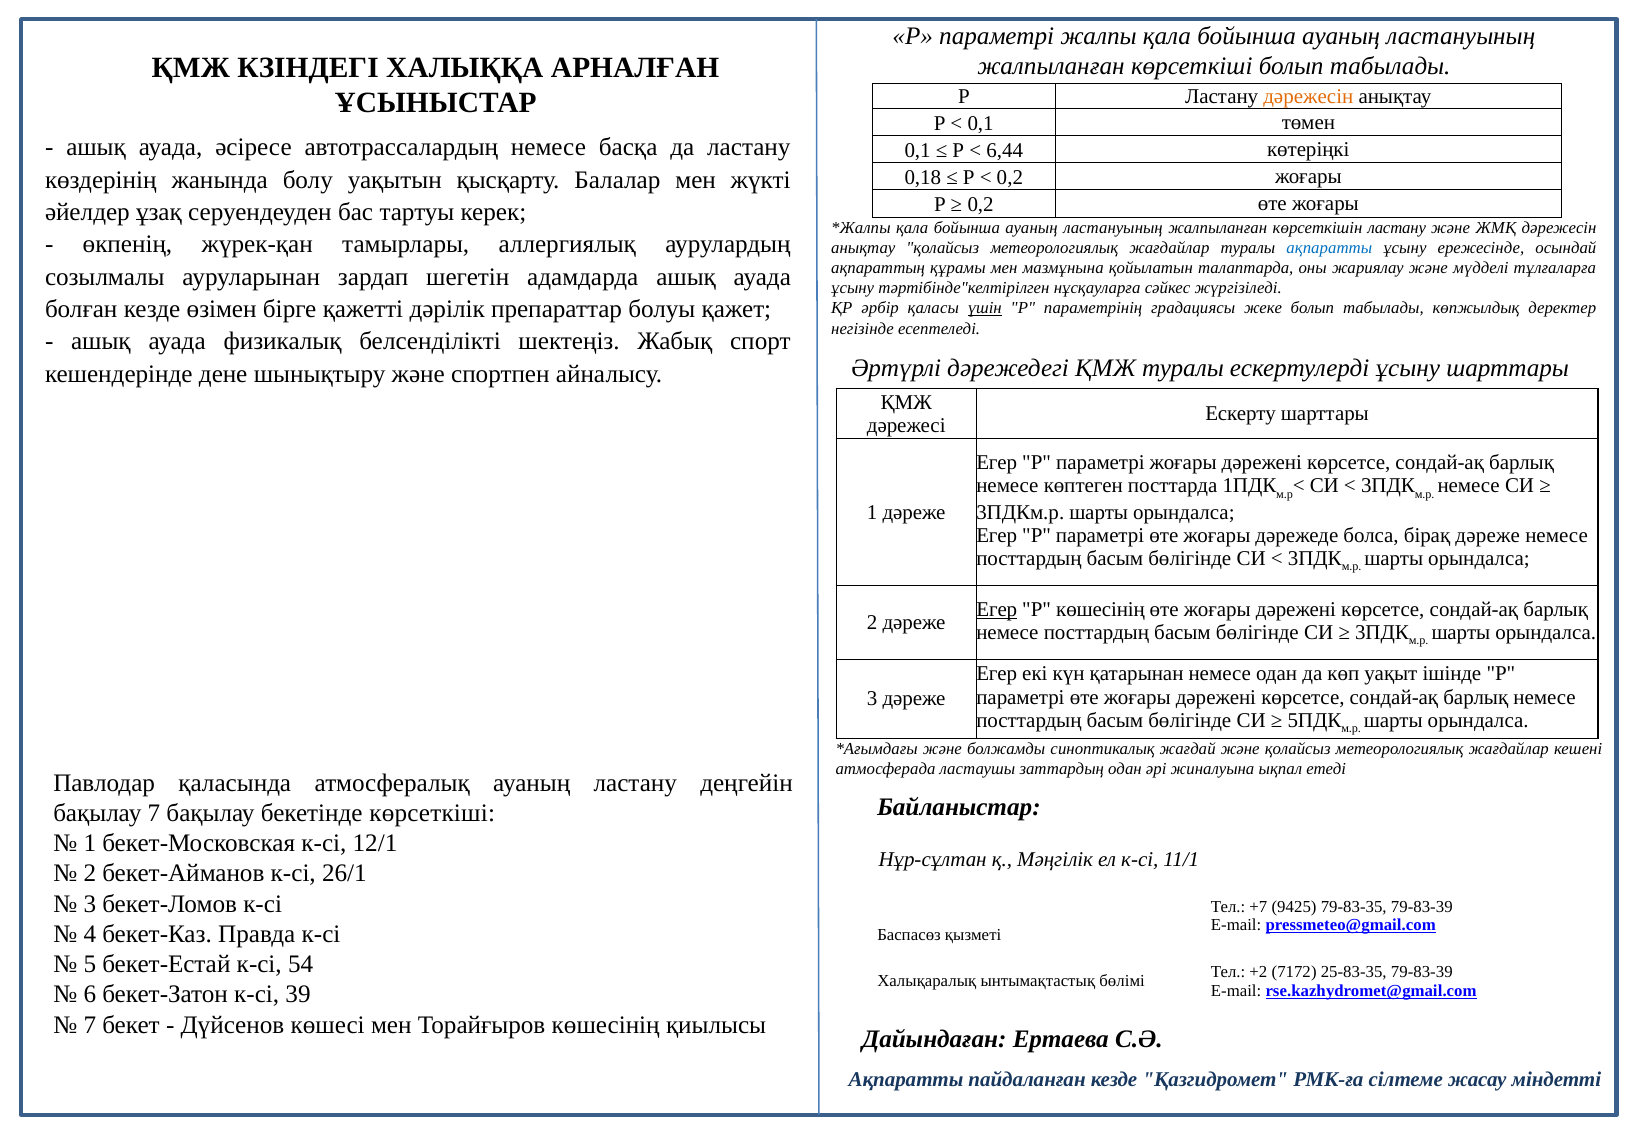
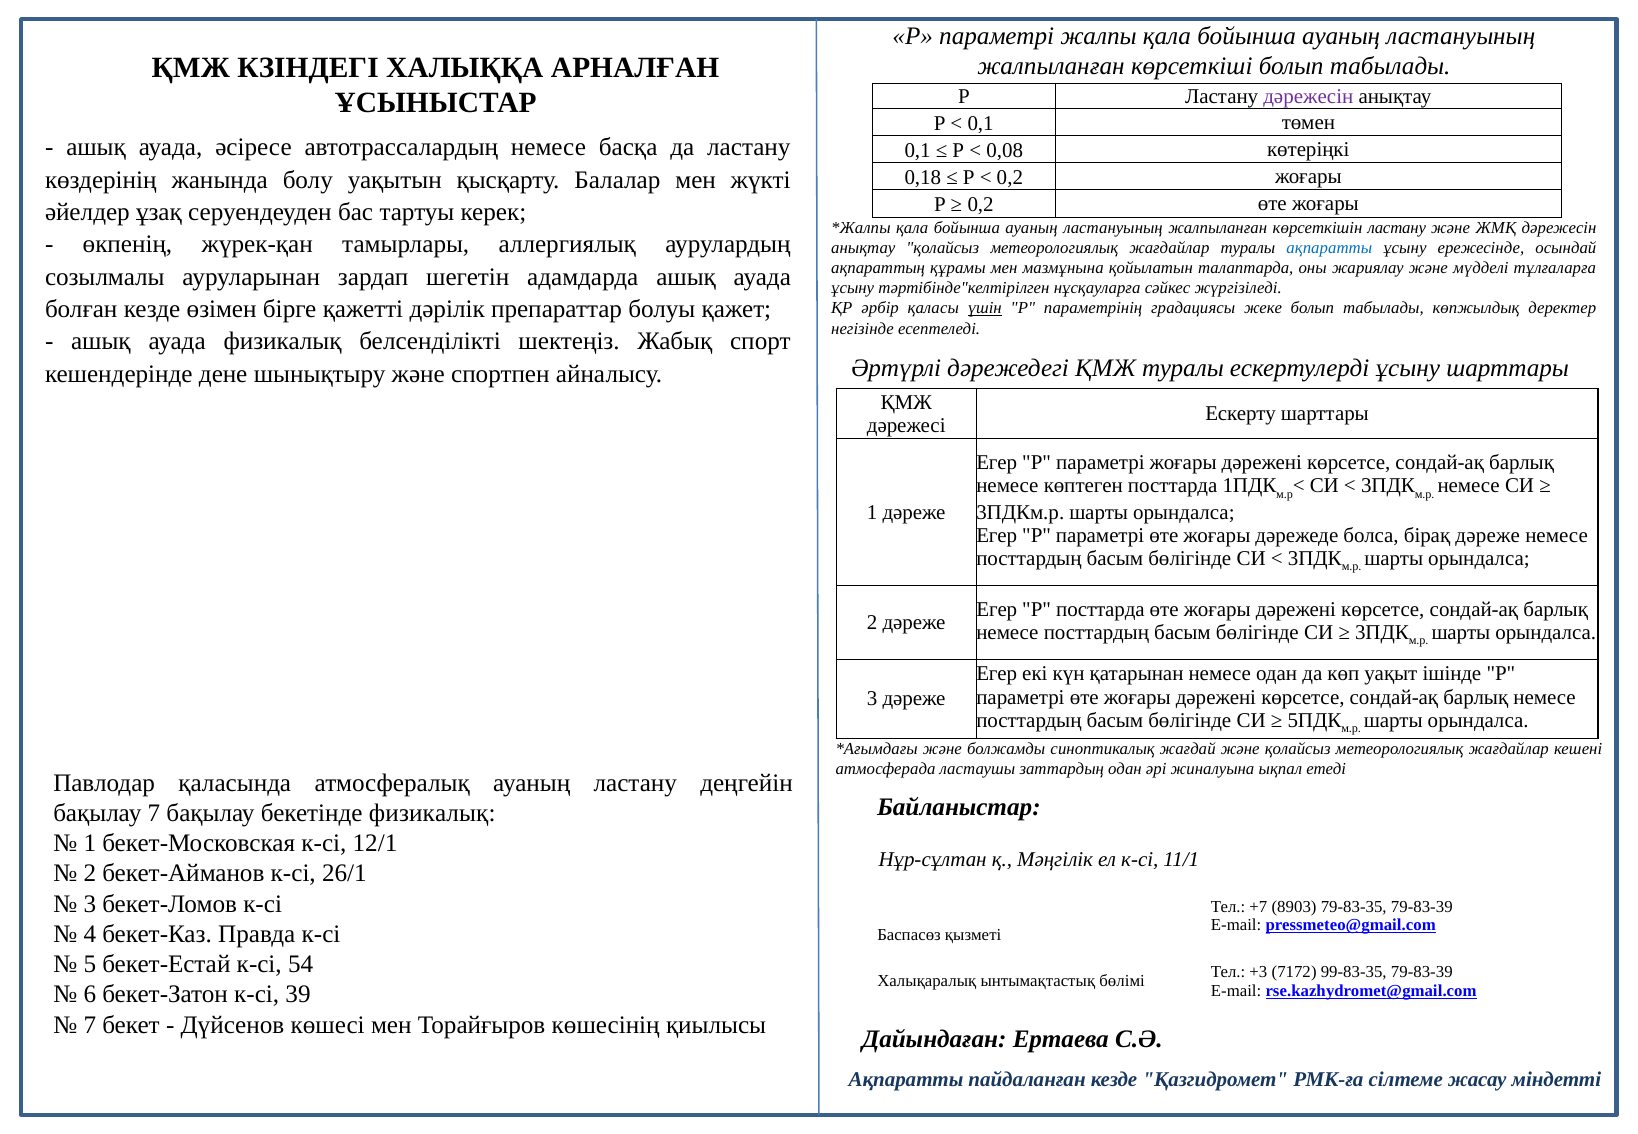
дәрежесін colour: orange -> purple (1308, 96)
6,44: 6,44 -> 0,08 (1005, 150)
Егер underline: present -> none (997, 609)
Р көшесінің: көшесінің -> посттарда (1101, 609)
бекетінде көрсеткіші: көрсеткіші -> физикалық (432, 813)
9425: 9425 -> 8903 (1294, 907)
+2: +2 -> +3 (1258, 972)
25-83-35: 25-83-35 -> 99-83-35 (1354, 972)
